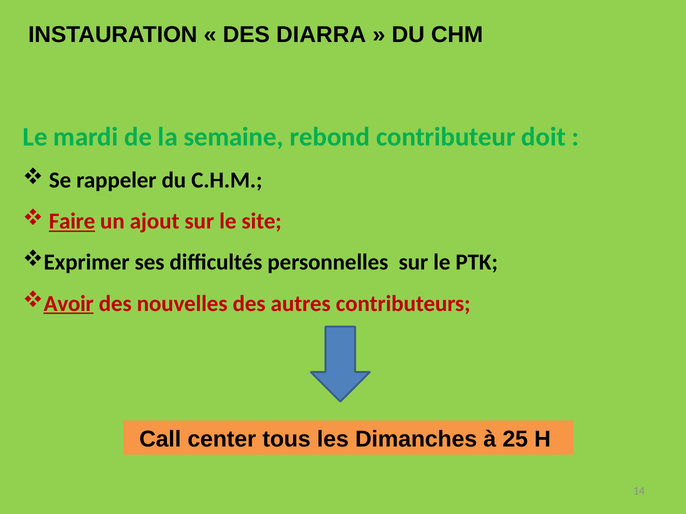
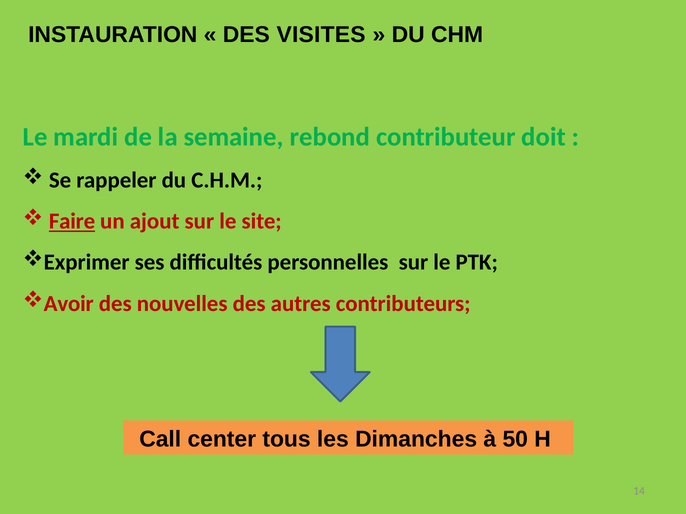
DIARRA: DIARRA -> VISITES (321, 35)
Avoir underline: present -> none (69, 304)
25: 25 -> 50 (515, 440)
